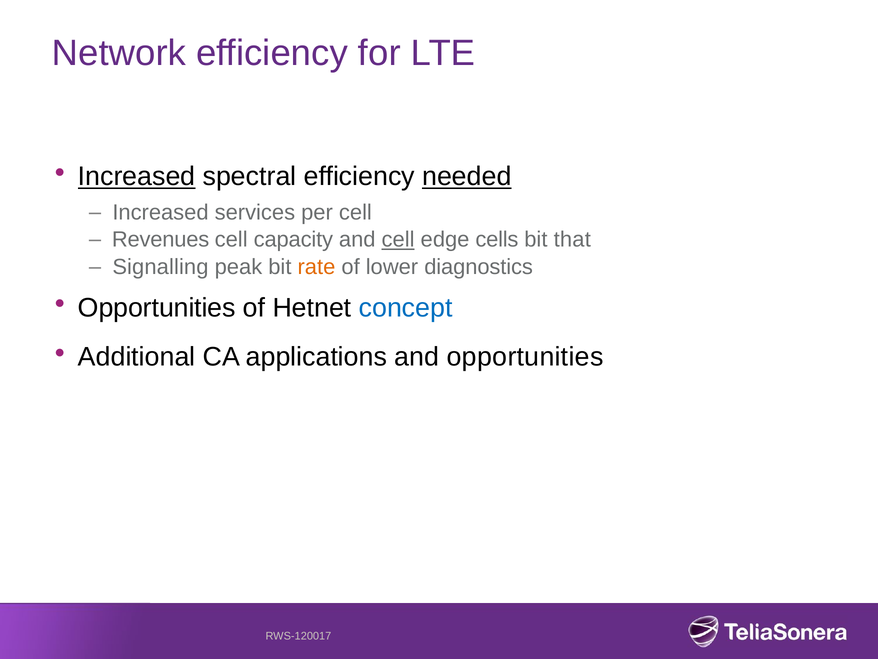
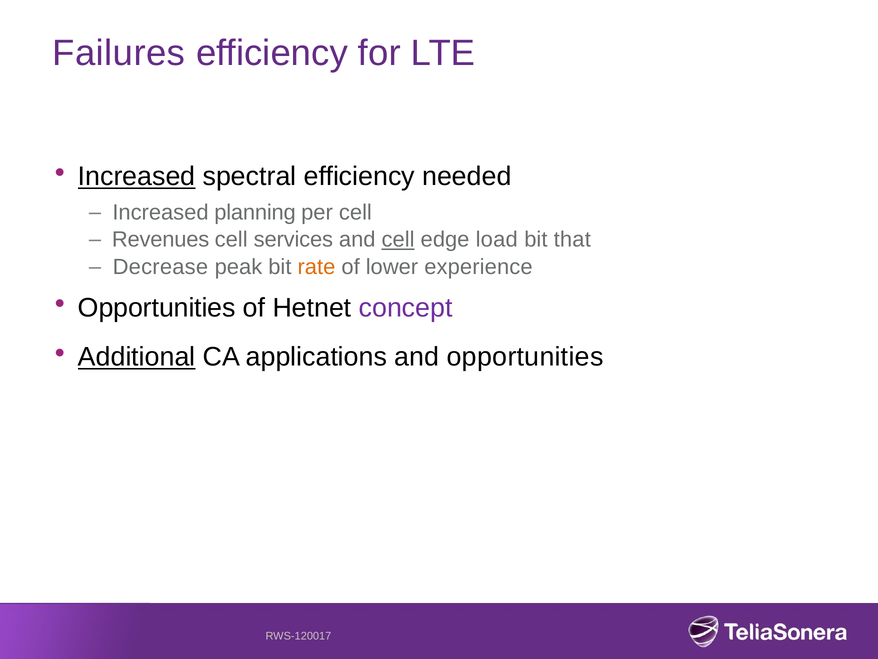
Network: Network -> Failures (119, 53)
needed underline: present -> none (467, 176)
services: services -> planning (255, 212)
capacity: capacity -> services (293, 239)
cells: cells -> load (497, 239)
Signalling: Signalling -> Decrease (160, 267)
diagnostics: diagnostics -> experience (478, 267)
concept colour: blue -> purple (406, 308)
Additional underline: none -> present (137, 357)
